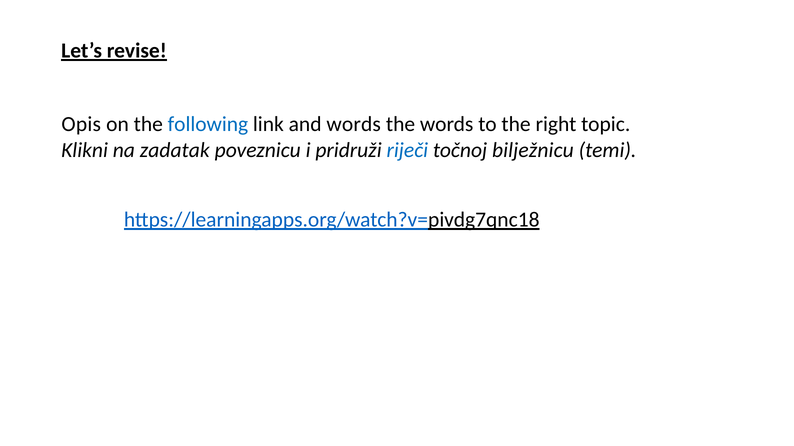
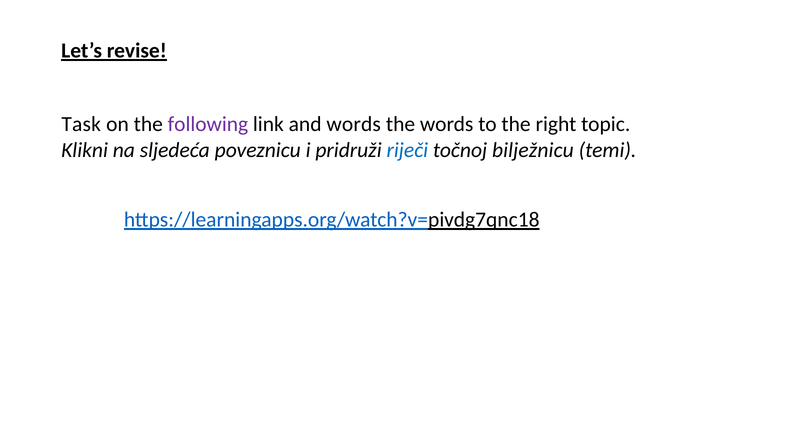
Opis: Opis -> Task (81, 124)
following colour: blue -> purple (208, 124)
zadatak: zadatak -> sljedeća (175, 150)
